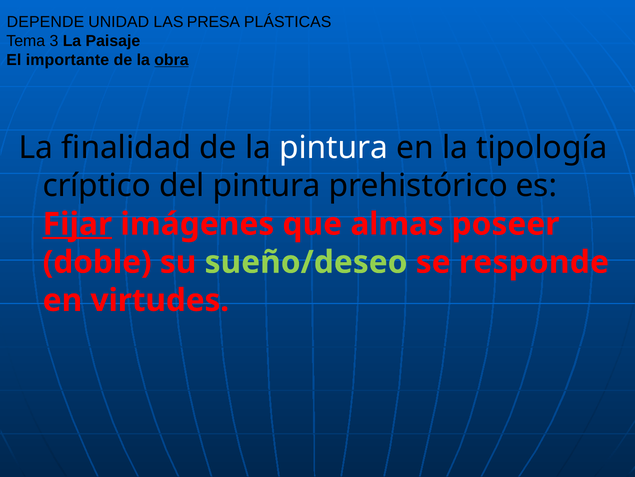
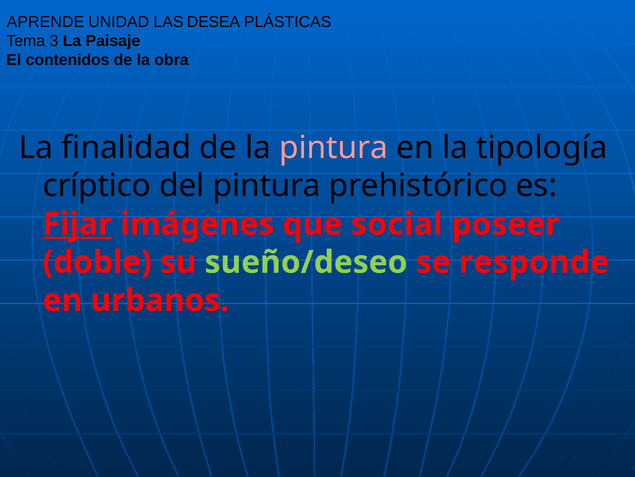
DEPENDE: DEPENDE -> APRENDE (45, 22)
PRESA: PRESA -> DESEA (213, 22)
importante: importante -> contenidos (68, 60)
obra underline: present -> none (171, 60)
pintura colour: white -> pink (334, 148)
almas: almas -> social (397, 224)
virtudes: virtudes -> urbanos (160, 300)
